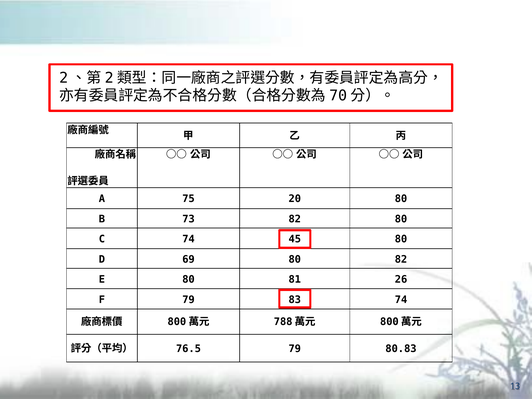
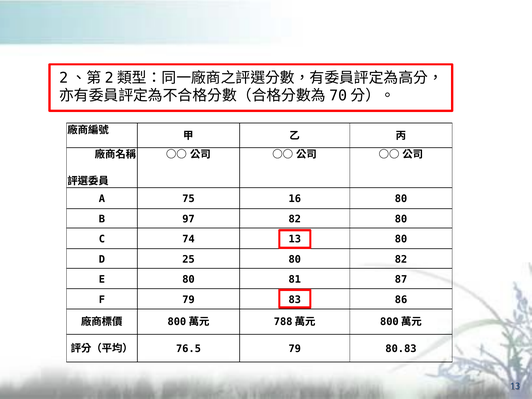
20: 20 -> 16 (295, 199)
73: 73 -> 97 (189, 219)
74 45: 45 -> 13 (295, 239)
69: 69 -> 25 (189, 259)
26: 26 -> 87 (401, 279)
83 74: 74 -> 86 (401, 300)
